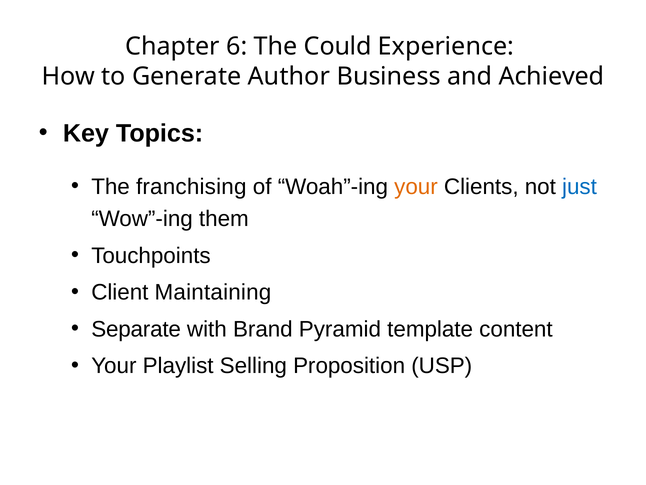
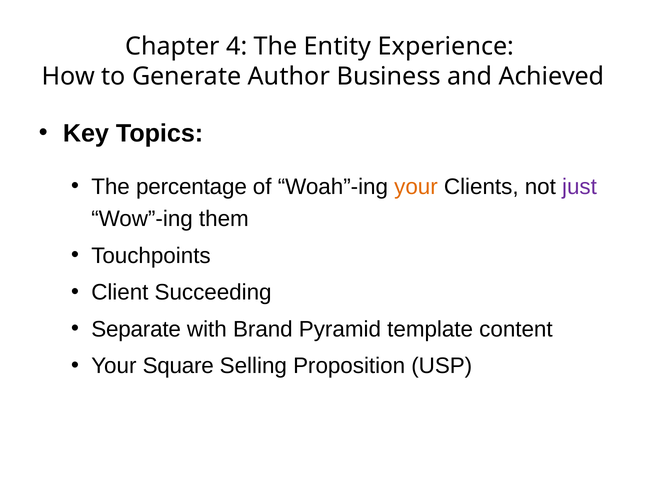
6: 6 -> 4 (237, 46)
Could: Could -> Entity (338, 46)
franchising: franchising -> percentage (191, 186)
just colour: blue -> purple (579, 186)
Maintaining: Maintaining -> Succeeding (213, 292)
Playlist: Playlist -> Square (178, 366)
